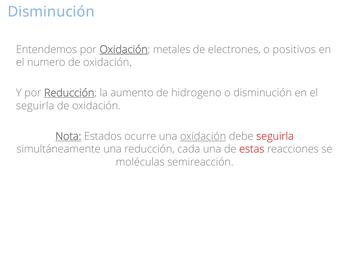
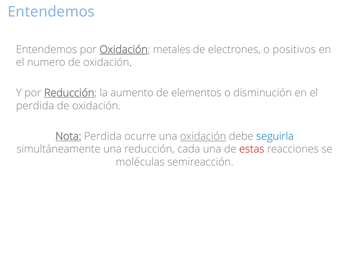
Disminución: Disminución -> Entendemos (51, 12)
hidrogeno: hidrogeno -> elementos (196, 93)
seguirla: seguirla -> perdida (35, 106)
Nota Estados: Estados -> Perdida (103, 136)
seguirla colour: red -> blue (275, 136)
